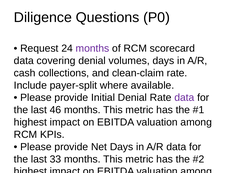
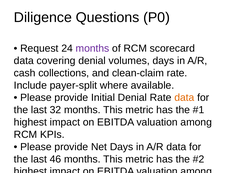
data colour: purple -> orange (184, 98)
46: 46 -> 32 (55, 110)
33: 33 -> 46 (55, 159)
